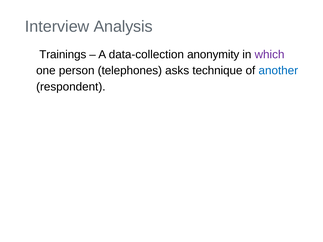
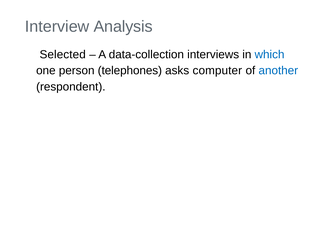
Trainings: Trainings -> Selected (63, 55)
anonymity: anonymity -> interviews (213, 55)
which colour: purple -> blue (270, 55)
technique: technique -> computer (217, 71)
